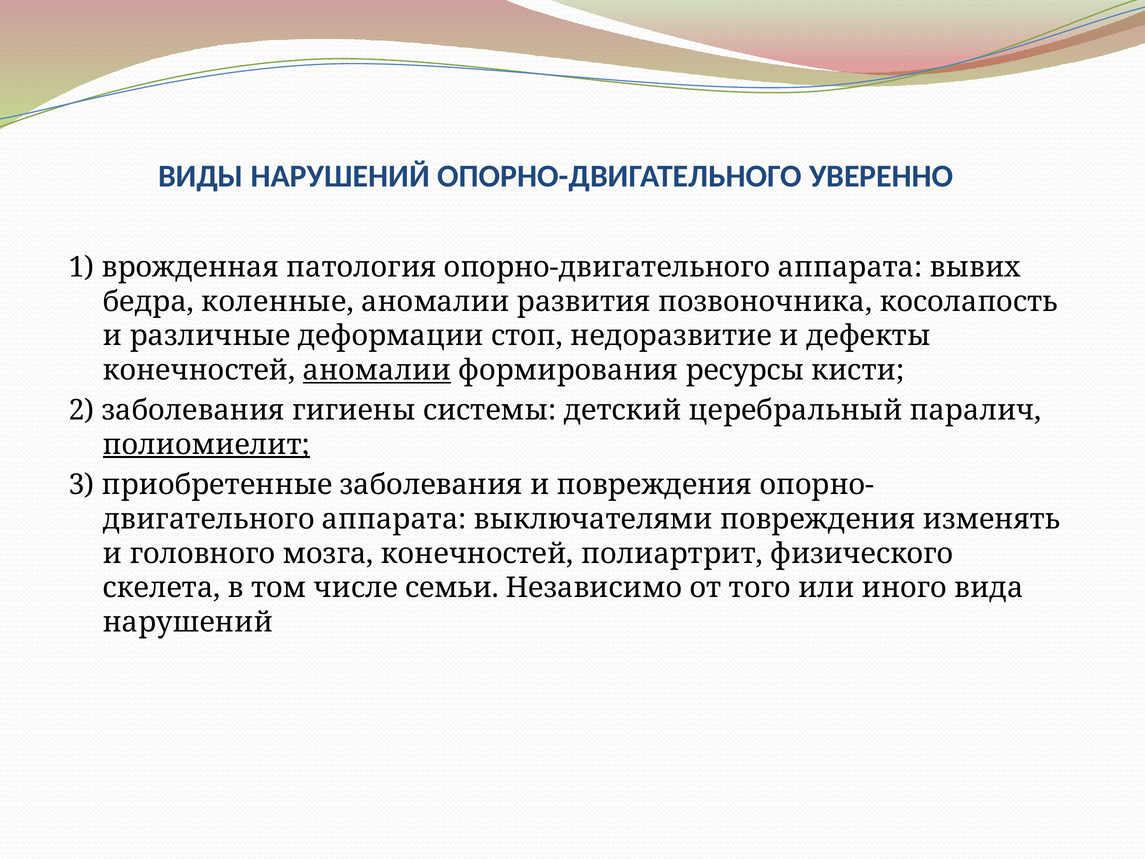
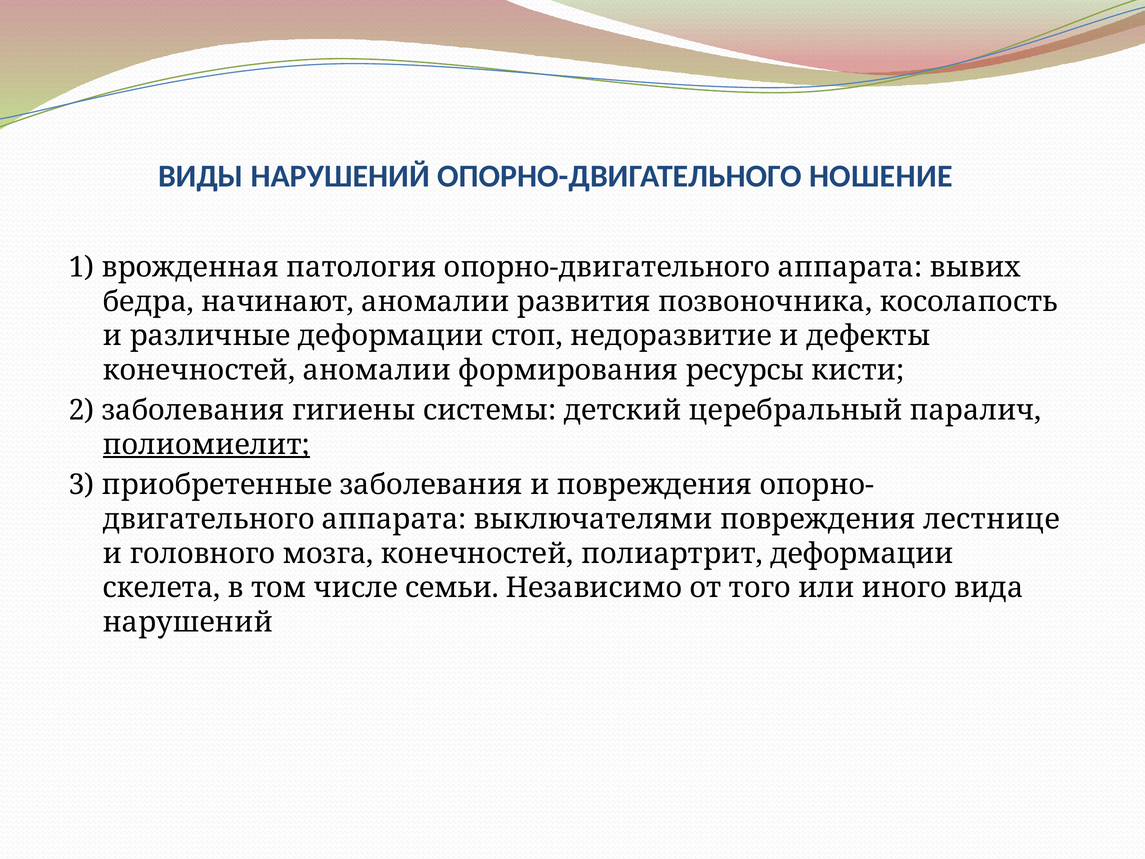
УВЕРЕННО: УВЕРЕННО -> НОШЕНИЕ (881, 176)
коленные: коленные -> начинают (278, 302)
аномалии underline: present -> none (377, 370)
изменять: изменять -> лестнице (991, 519)
полиартрит физического: физического -> деформации (862, 553)
